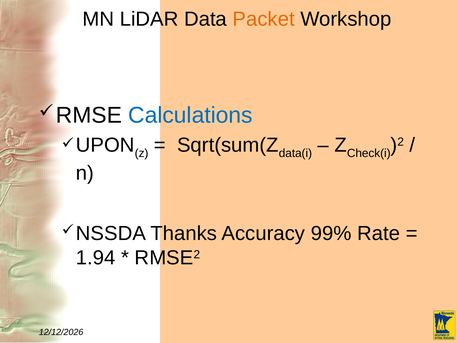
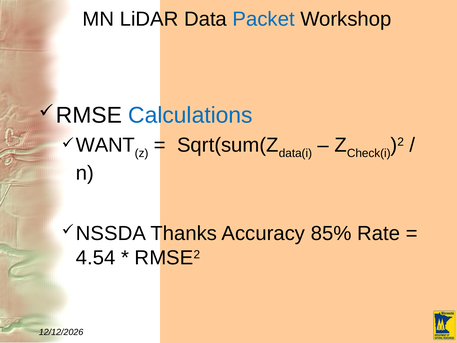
Packet colour: orange -> blue (264, 19)
UPON: UPON -> WANT (105, 145)
99%: 99% -> 85% (331, 233)
1.94: 1.94 -> 4.54 (96, 258)
